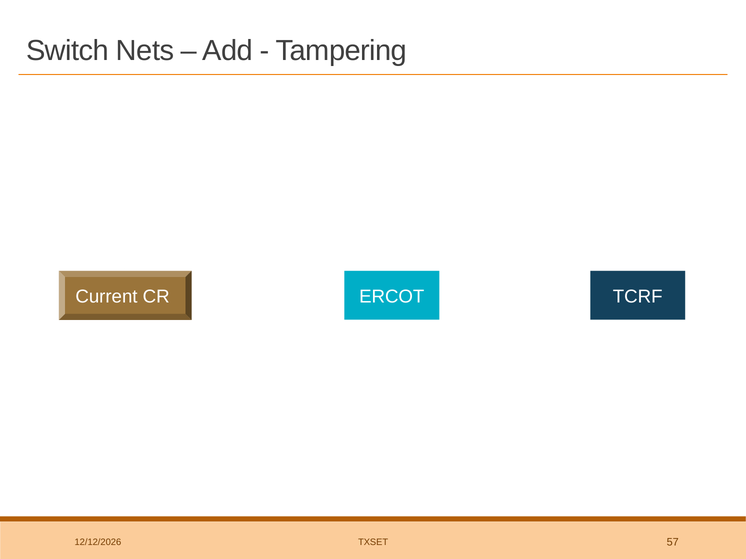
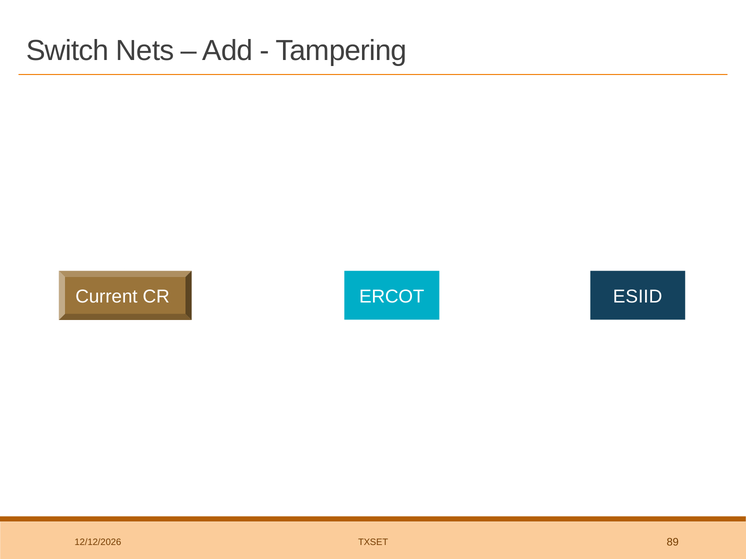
TCRF: TCRF -> ESIID (638, 297)
57: 57 -> 89 (673, 543)
